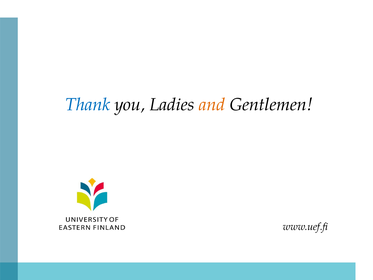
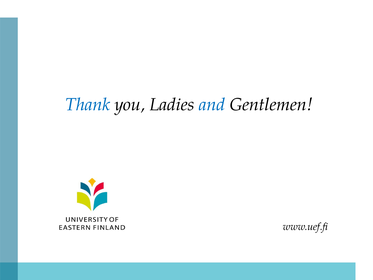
and colour: orange -> blue (212, 104)
